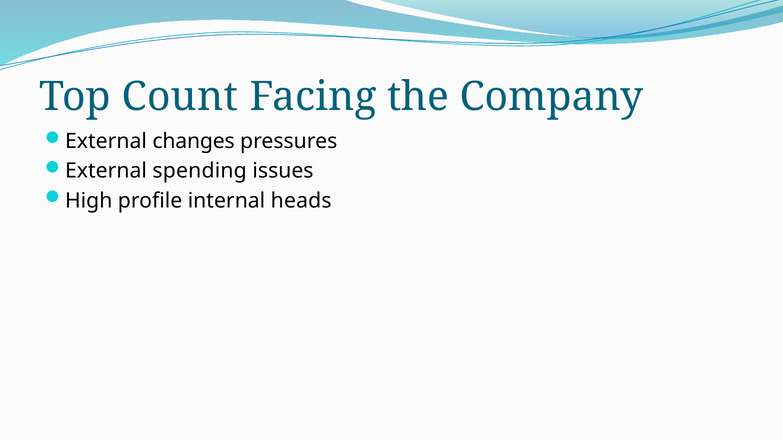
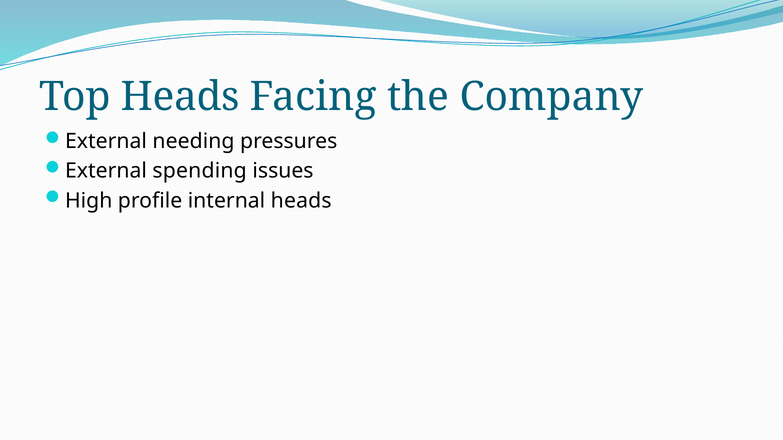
Top Count: Count -> Heads (180, 97)
changes: changes -> needing (193, 141)
